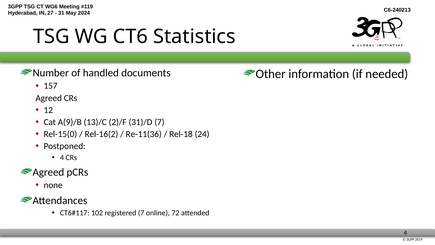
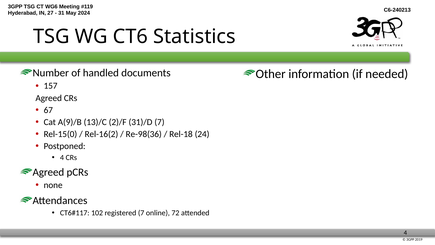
12: 12 -> 67 (48, 110)
Re-11(36: Re-11(36 -> Re-98(36 (144, 134)
